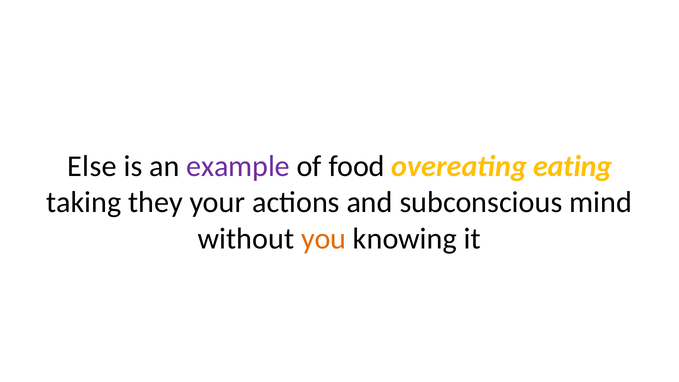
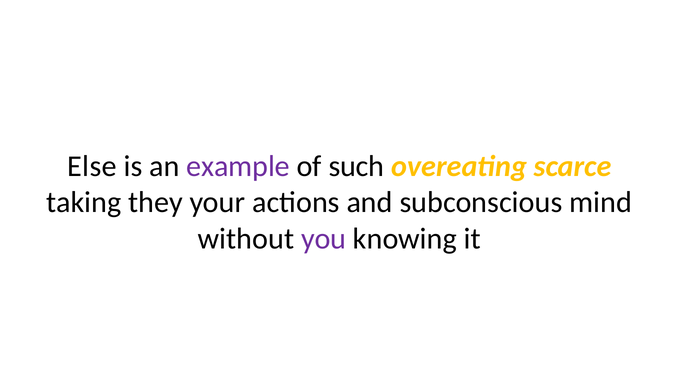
food: food -> such (356, 166)
eating: eating -> scarce (573, 166)
you colour: orange -> purple (324, 239)
